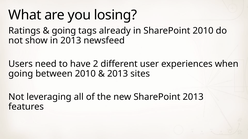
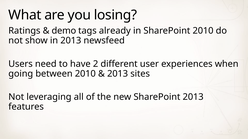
going: going -> demo (64, 31)
